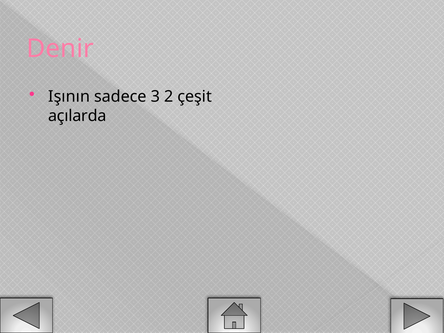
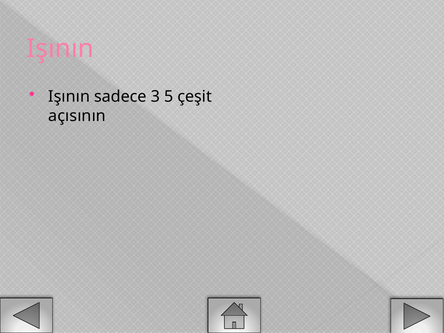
Denir: Denir -> Işının (60, 49)
2: 2 -> 5 (169, 97)
açılarda: açılarda -> açısının (77, 116)
